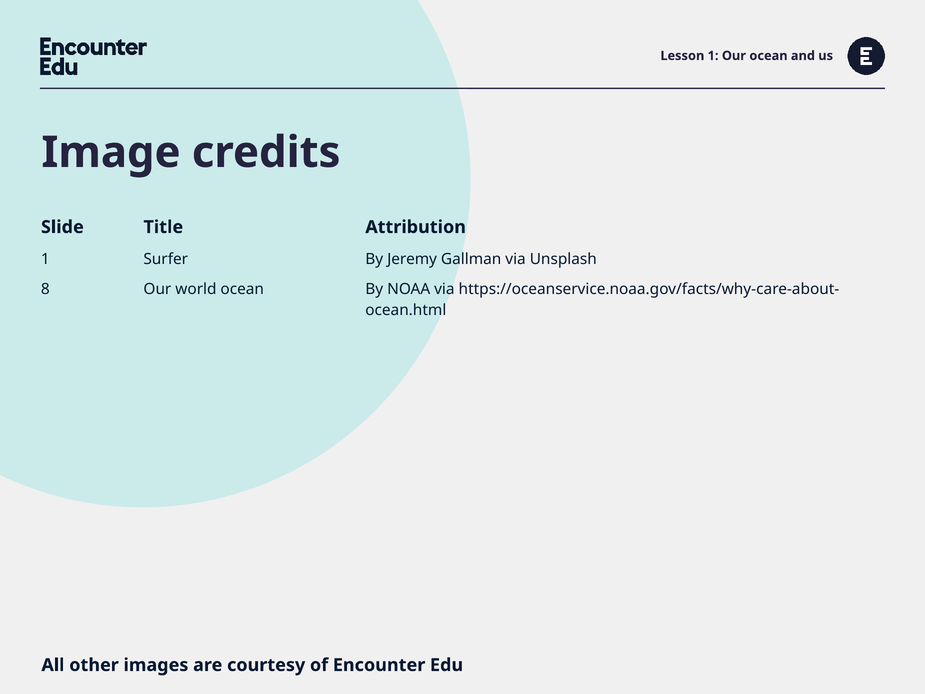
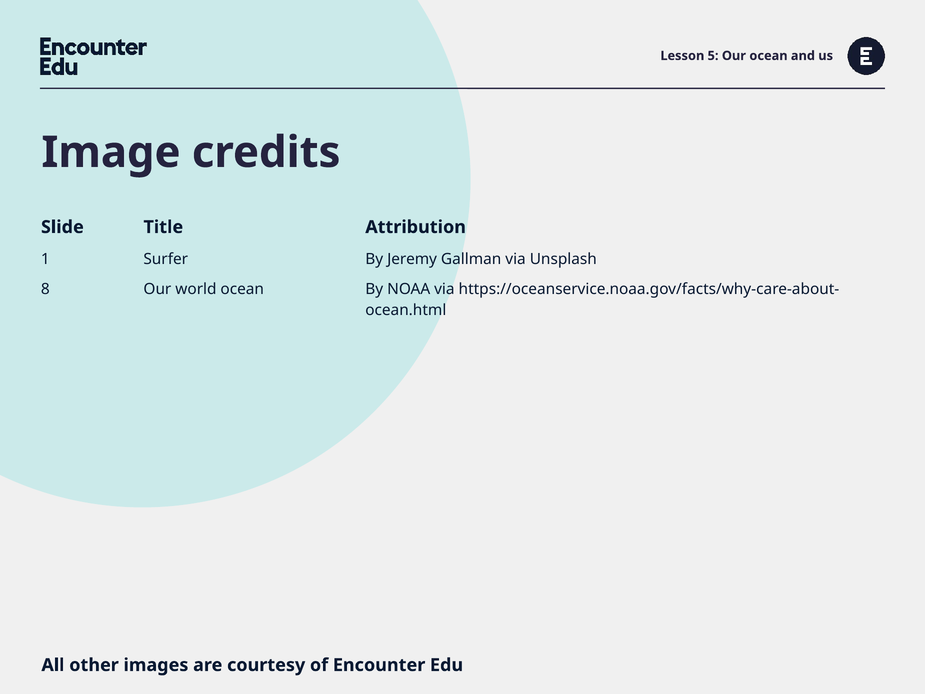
Lesson 1: 1 -> 5 (713, 56)
